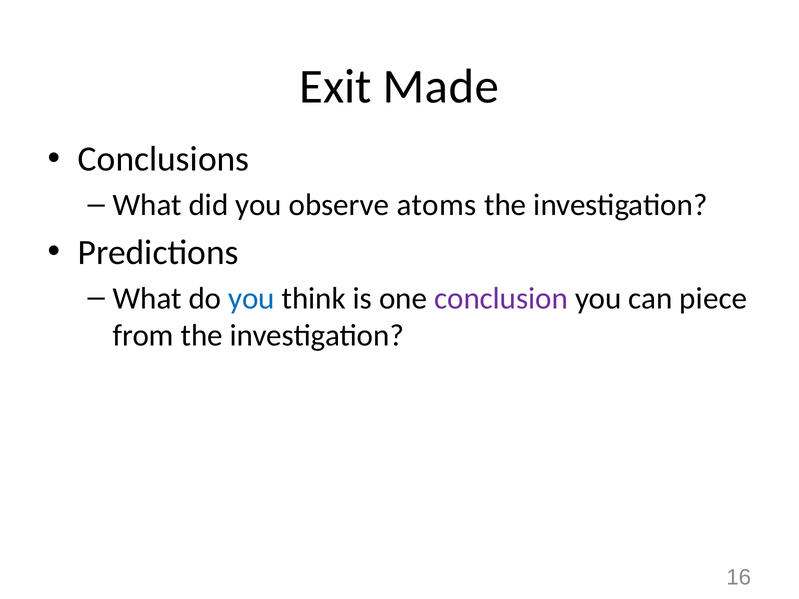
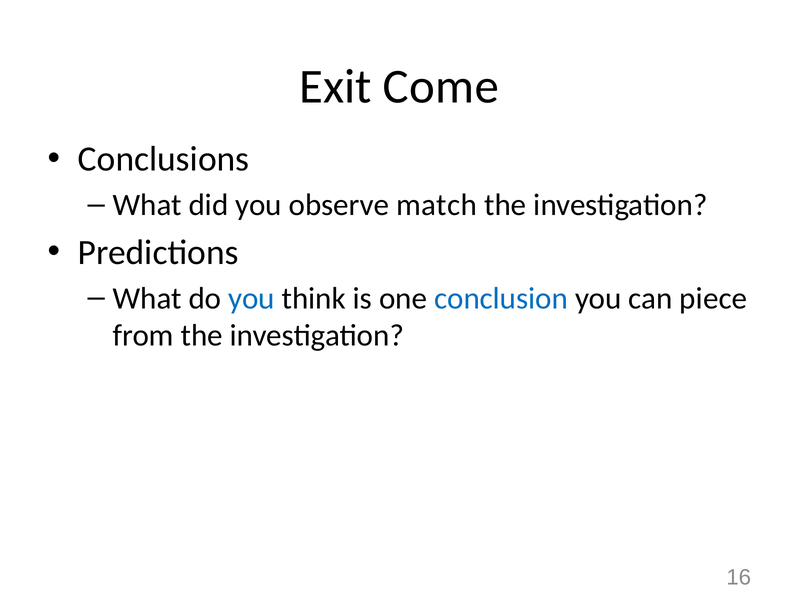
Made: Made -> Come (441, 87)
atoms: atoms -> match (436, 205)
conclusion colour: purple -> blue (501, 298)
